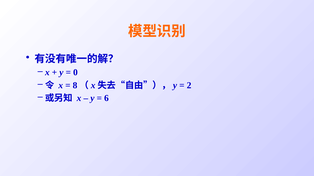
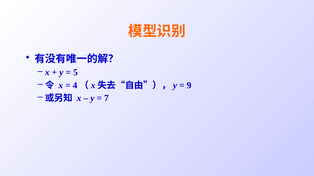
0: 0 -> 5 (75, 73)
8: 8 -> 4 (75, 86)
2: 2 -> 9 (189, 86)
6: 6 -> 7 (106, 98)
